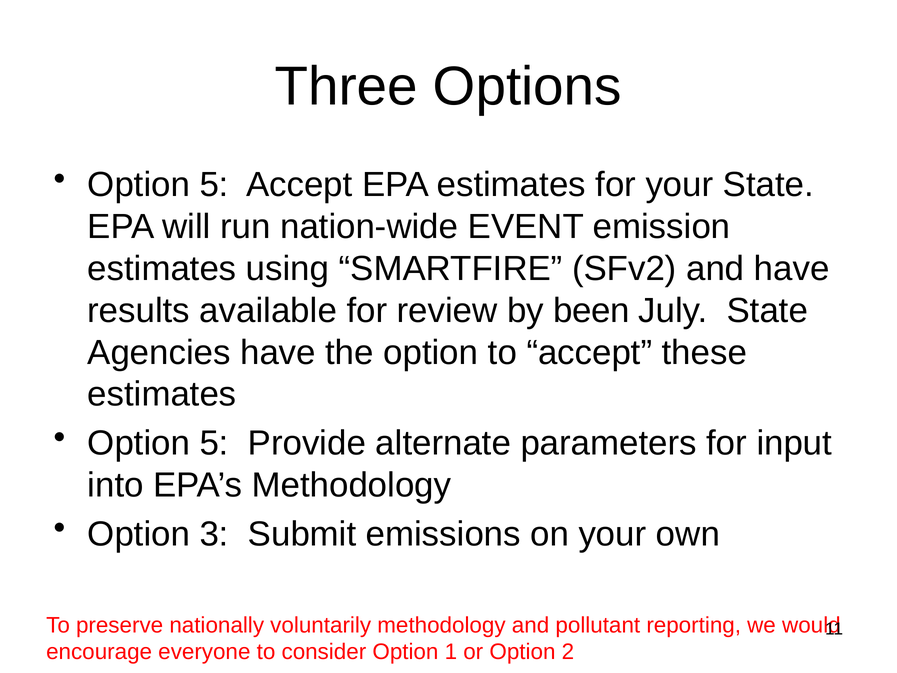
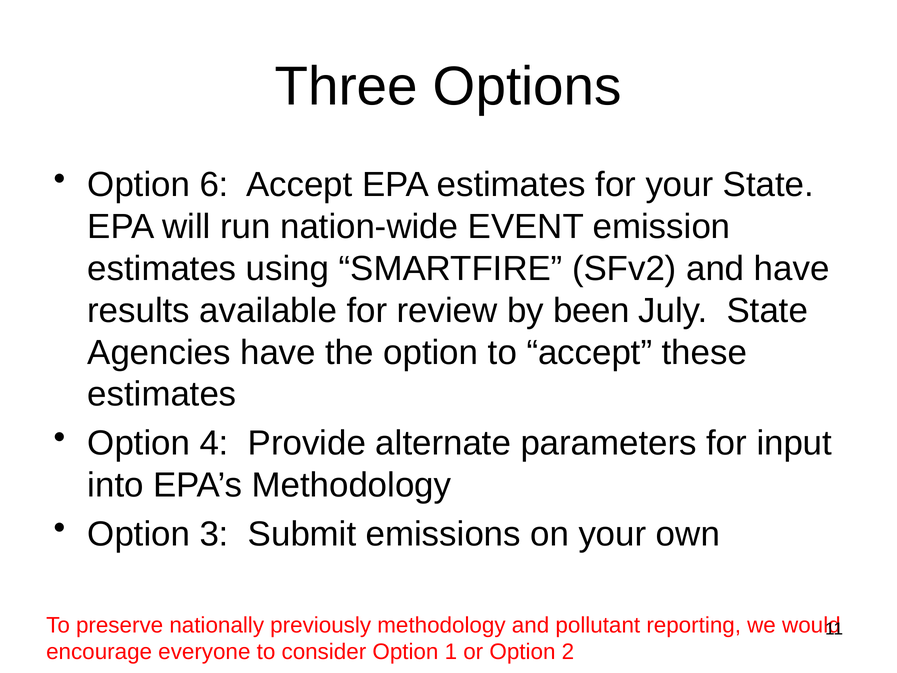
5: 5 -> 6 (214, 185)
5: 5 -> 4 (214, 443)
voluntarily: voluntarily -> previously (321, 625)
